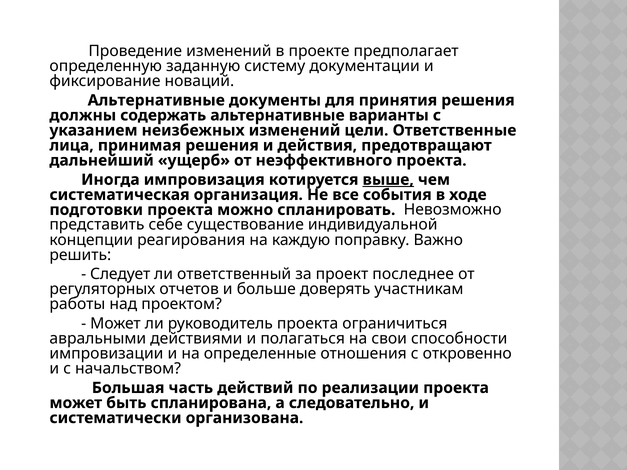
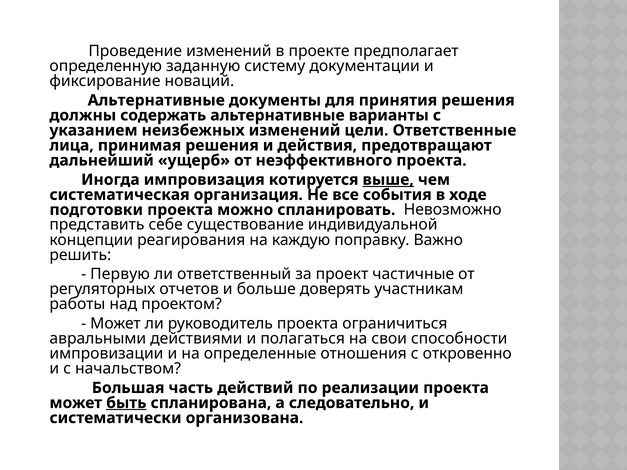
Следует: Следует -> Первую (120, 274)
последнее: последнее -> частичные (413, 274)
быть underline: none -> present (126, 403)
